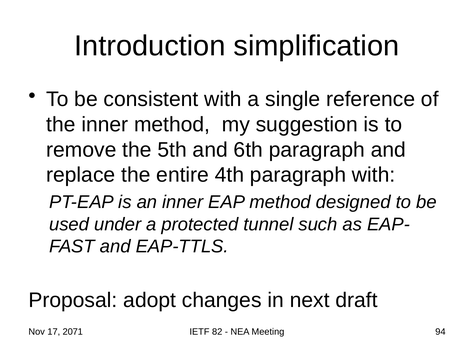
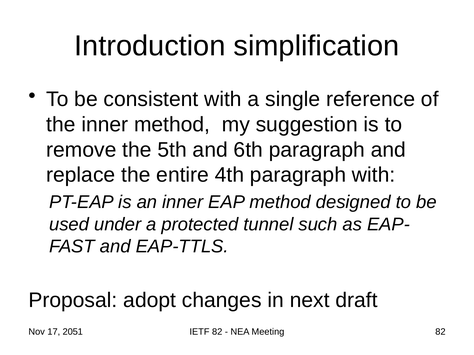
2071: 2071 -> 2051 (73, 332)
Meeting 94: 94 -> 82 (440, 332)
